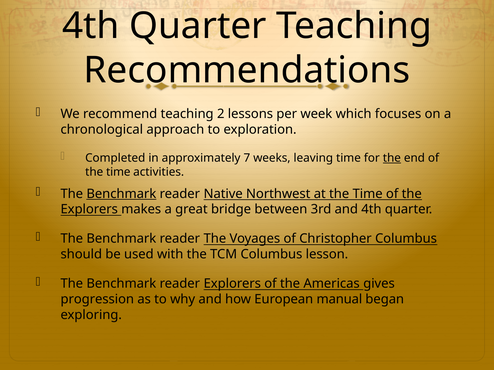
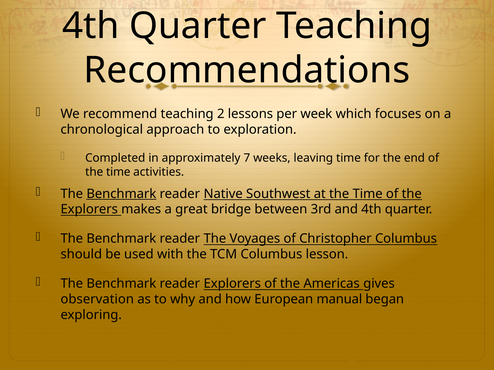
the underline: present -> none (392, 158)
Northwest: Northwest -> Southwest (278, 194)
progression: progression -> observation (97, 300)
